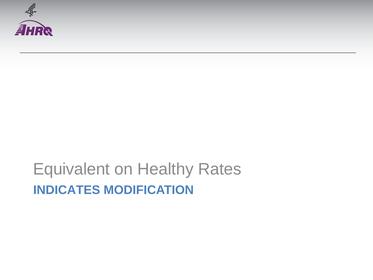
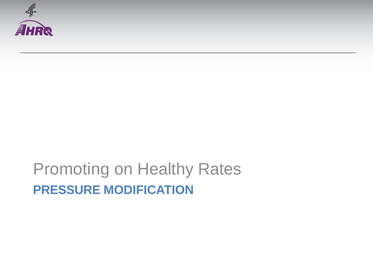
Equivalent: Equivalent -> Promoting (71, 169)
INDICATES: INDICATES -> PRESSURE (67, 190)
